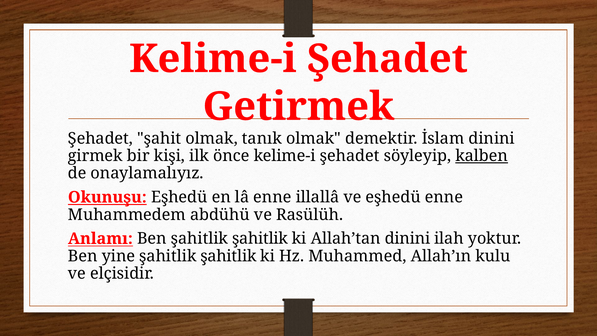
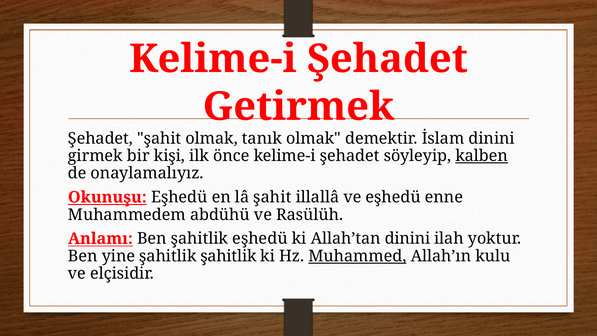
lâ enne: enne -> şahit (272, 197)
Ben şahitlik şahitlik: şahitlik -> eşhedü (260, 239)
Muhammed underline: none -> present (357, 256)
